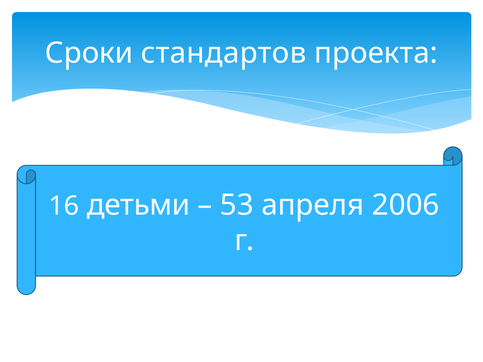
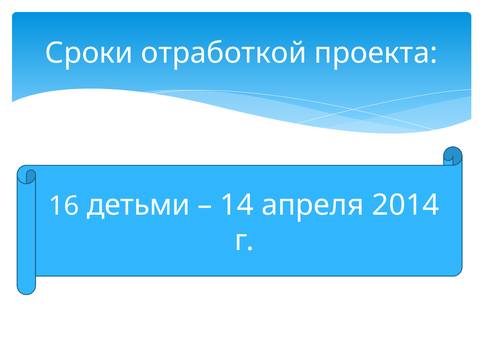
стандартов: стандартов -> отработкой (224, 53)
53: 53 -> 14 (237, 205)
2006: 2006 -> 2014 (406, 205)
